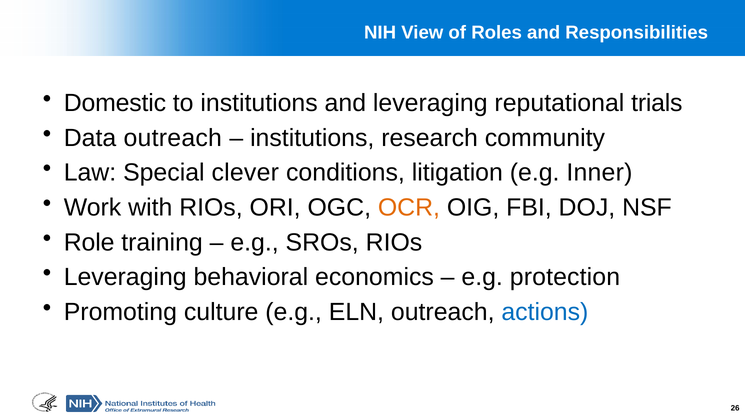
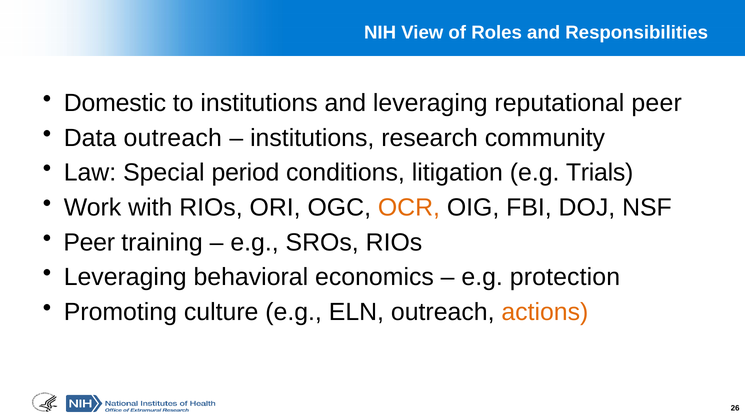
reputational trials: trials -> peer (657, 103)
clever: clever -> period (245, 173)
Inner: Inner -> Trials (600, 173)
Role: Role -> Peer (89, 242)
actions colour: blue -> orange (545, 312)
